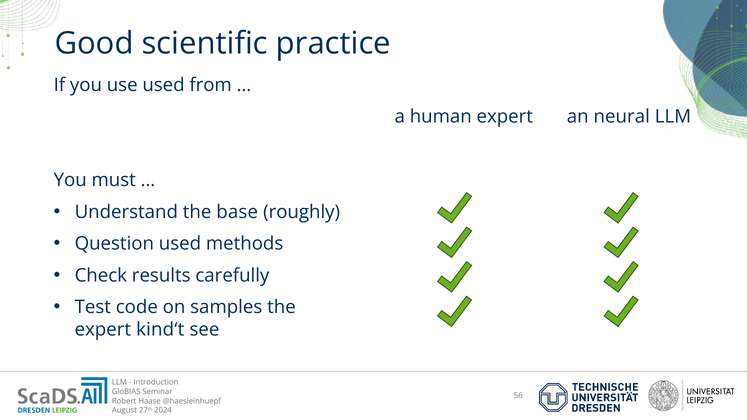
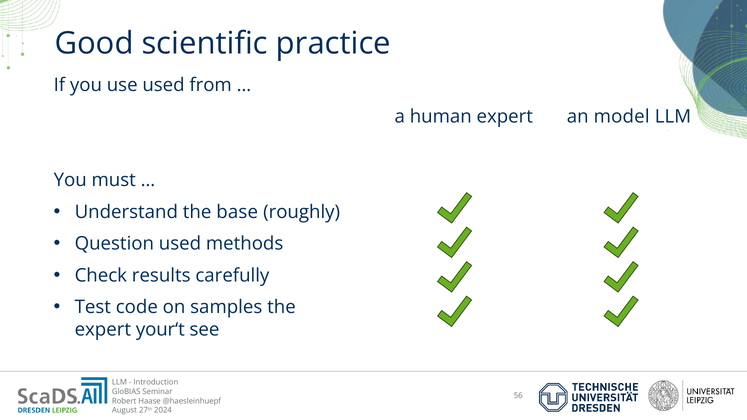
neural: neural -> model (622, 117)
kind‘t: kind‘t -> your‘t (160, 330)
